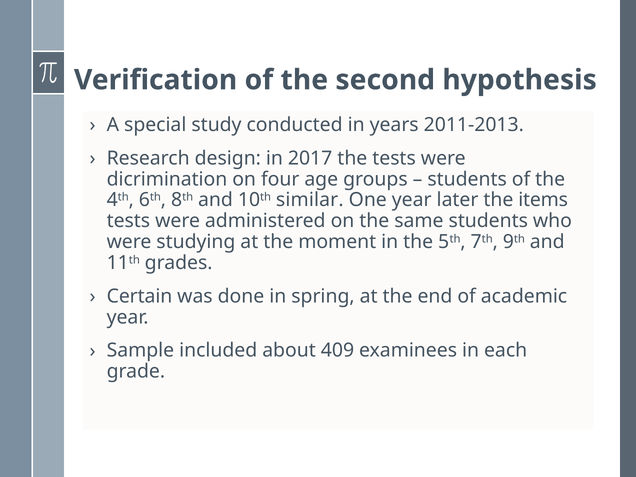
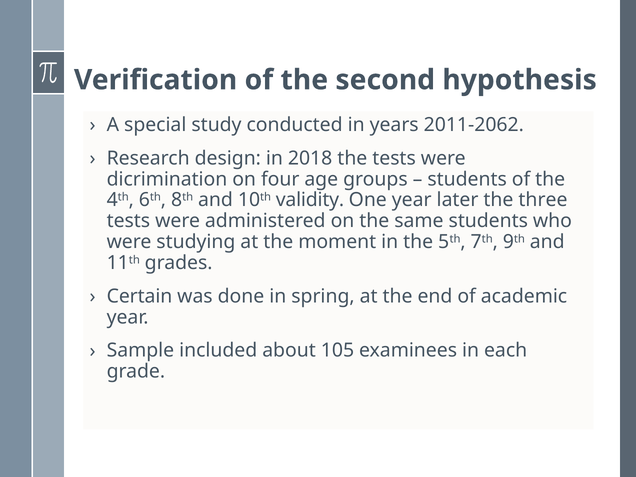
2011-2013: 2011-2013 -> 2011-2062 (474, 125)
2017: 2017 -> 2018 (310, 158)
similar: similar -> validity (310, 200)
items: items -> three (543, 200)
409: 409 -> 105 (337, 351)
